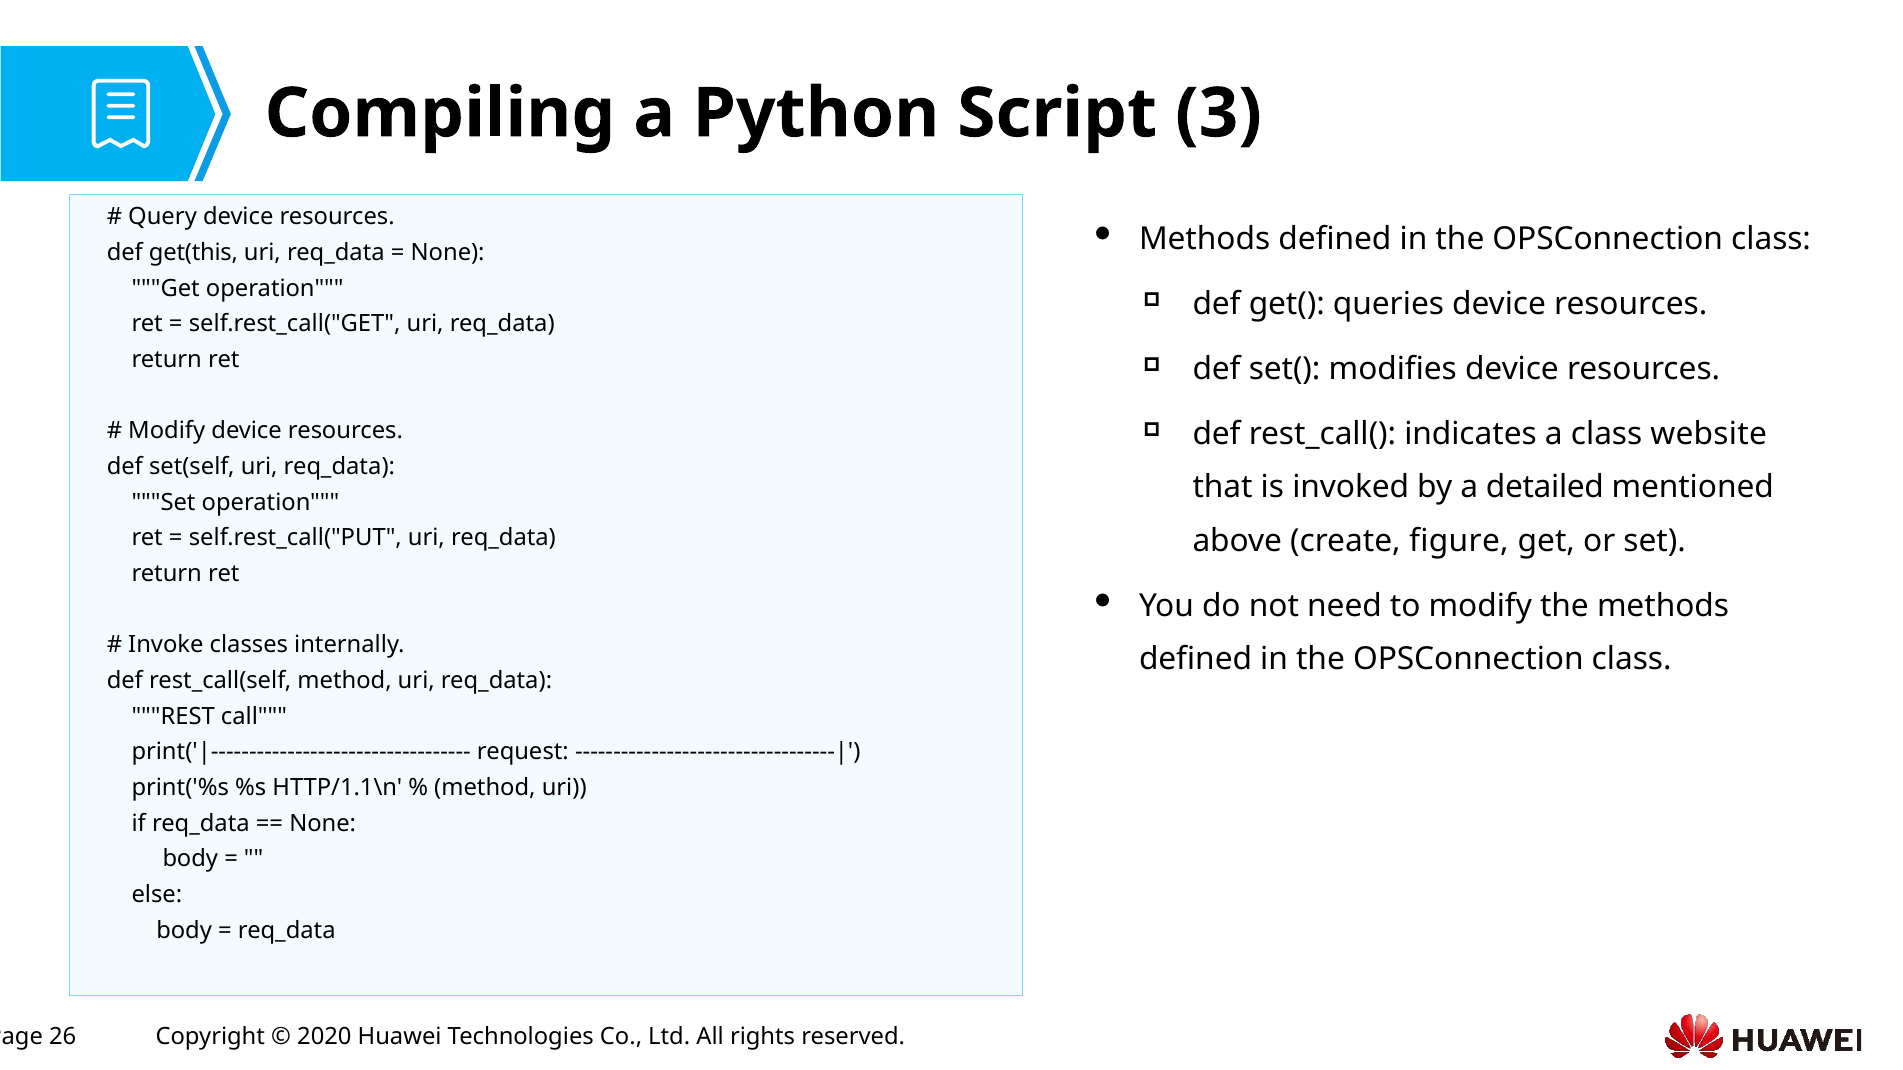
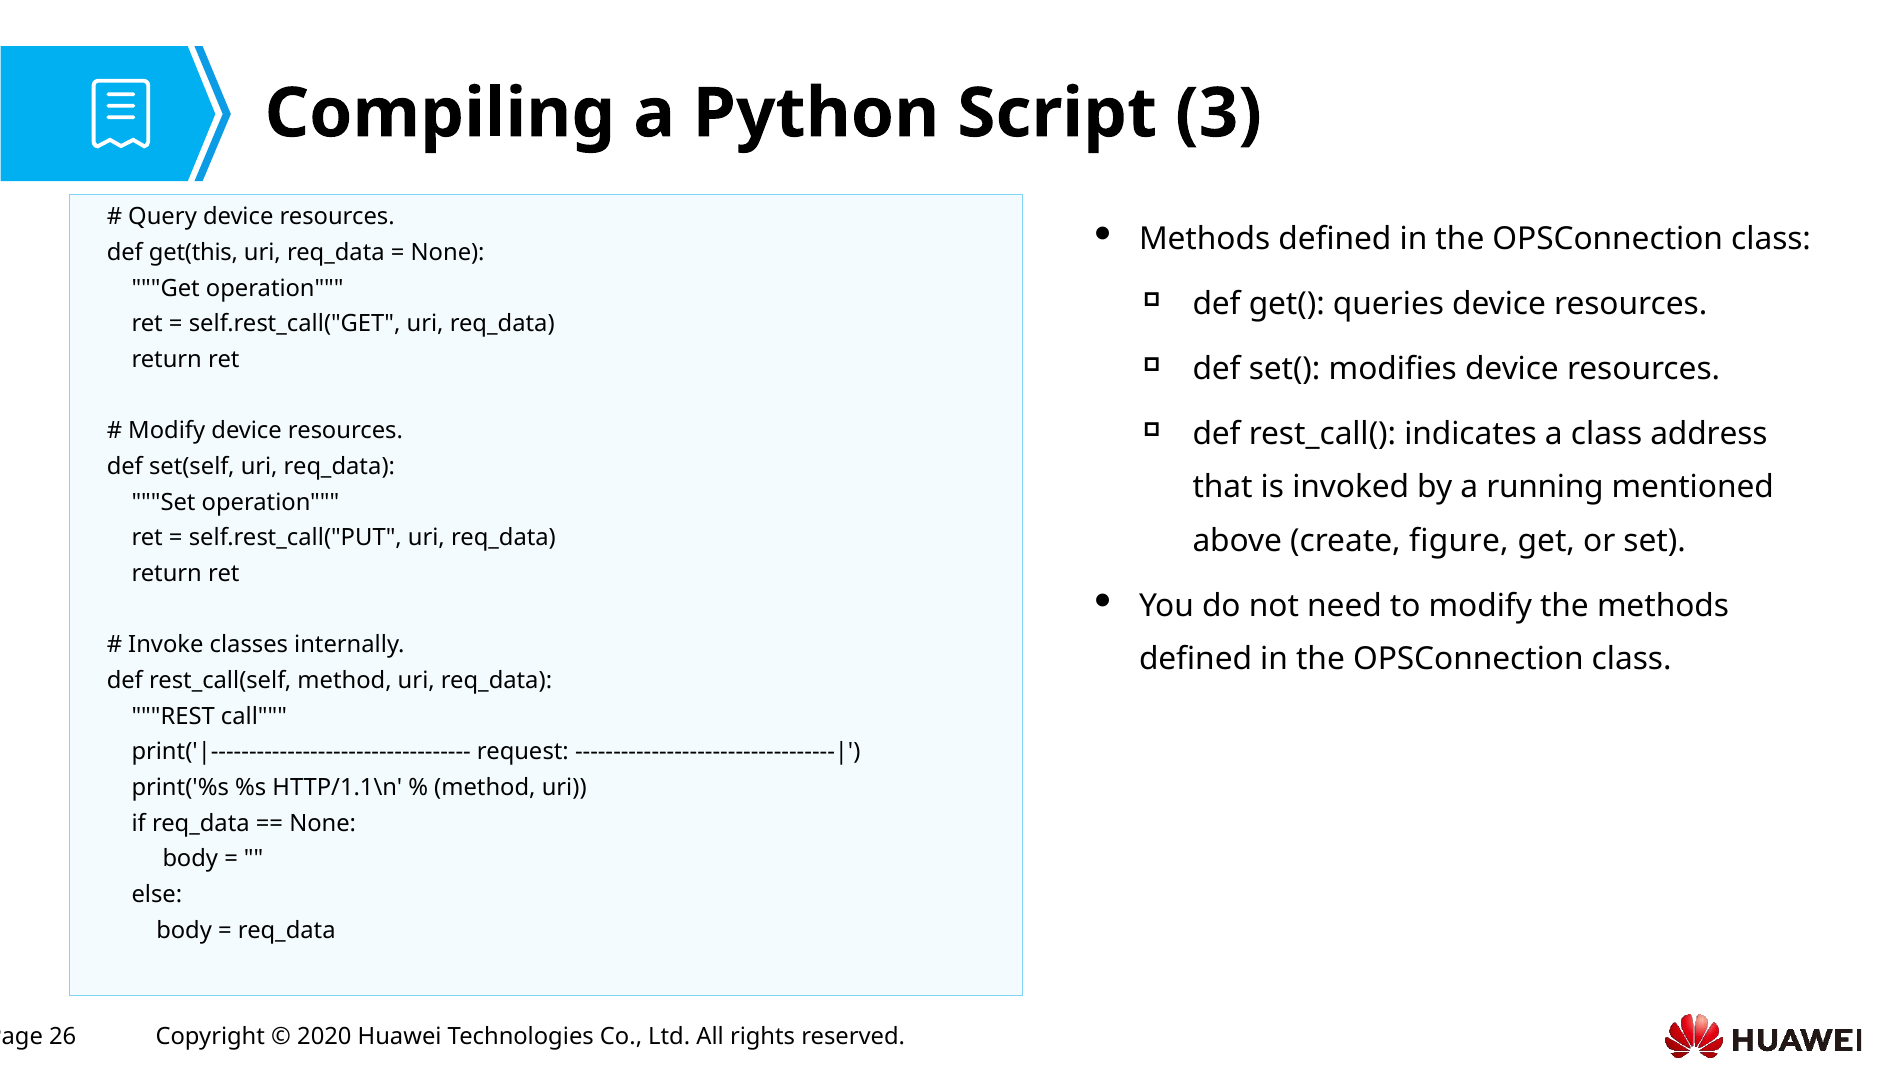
website: website -> address (1709, 435)
detailed: detailed -> running (1545, 488)
